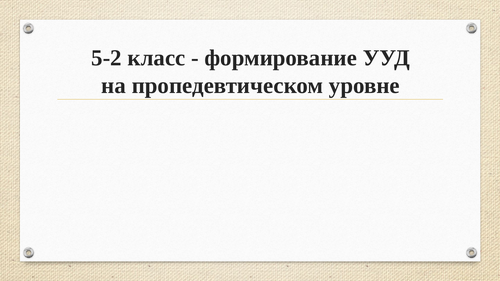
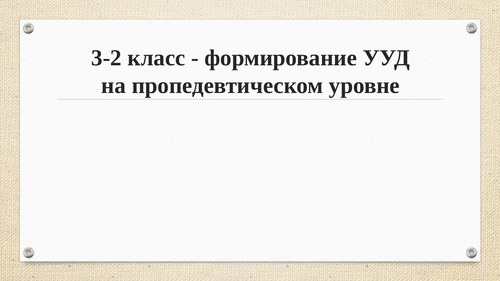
5-2: 5-2 -> 3-2 (107, 58)
